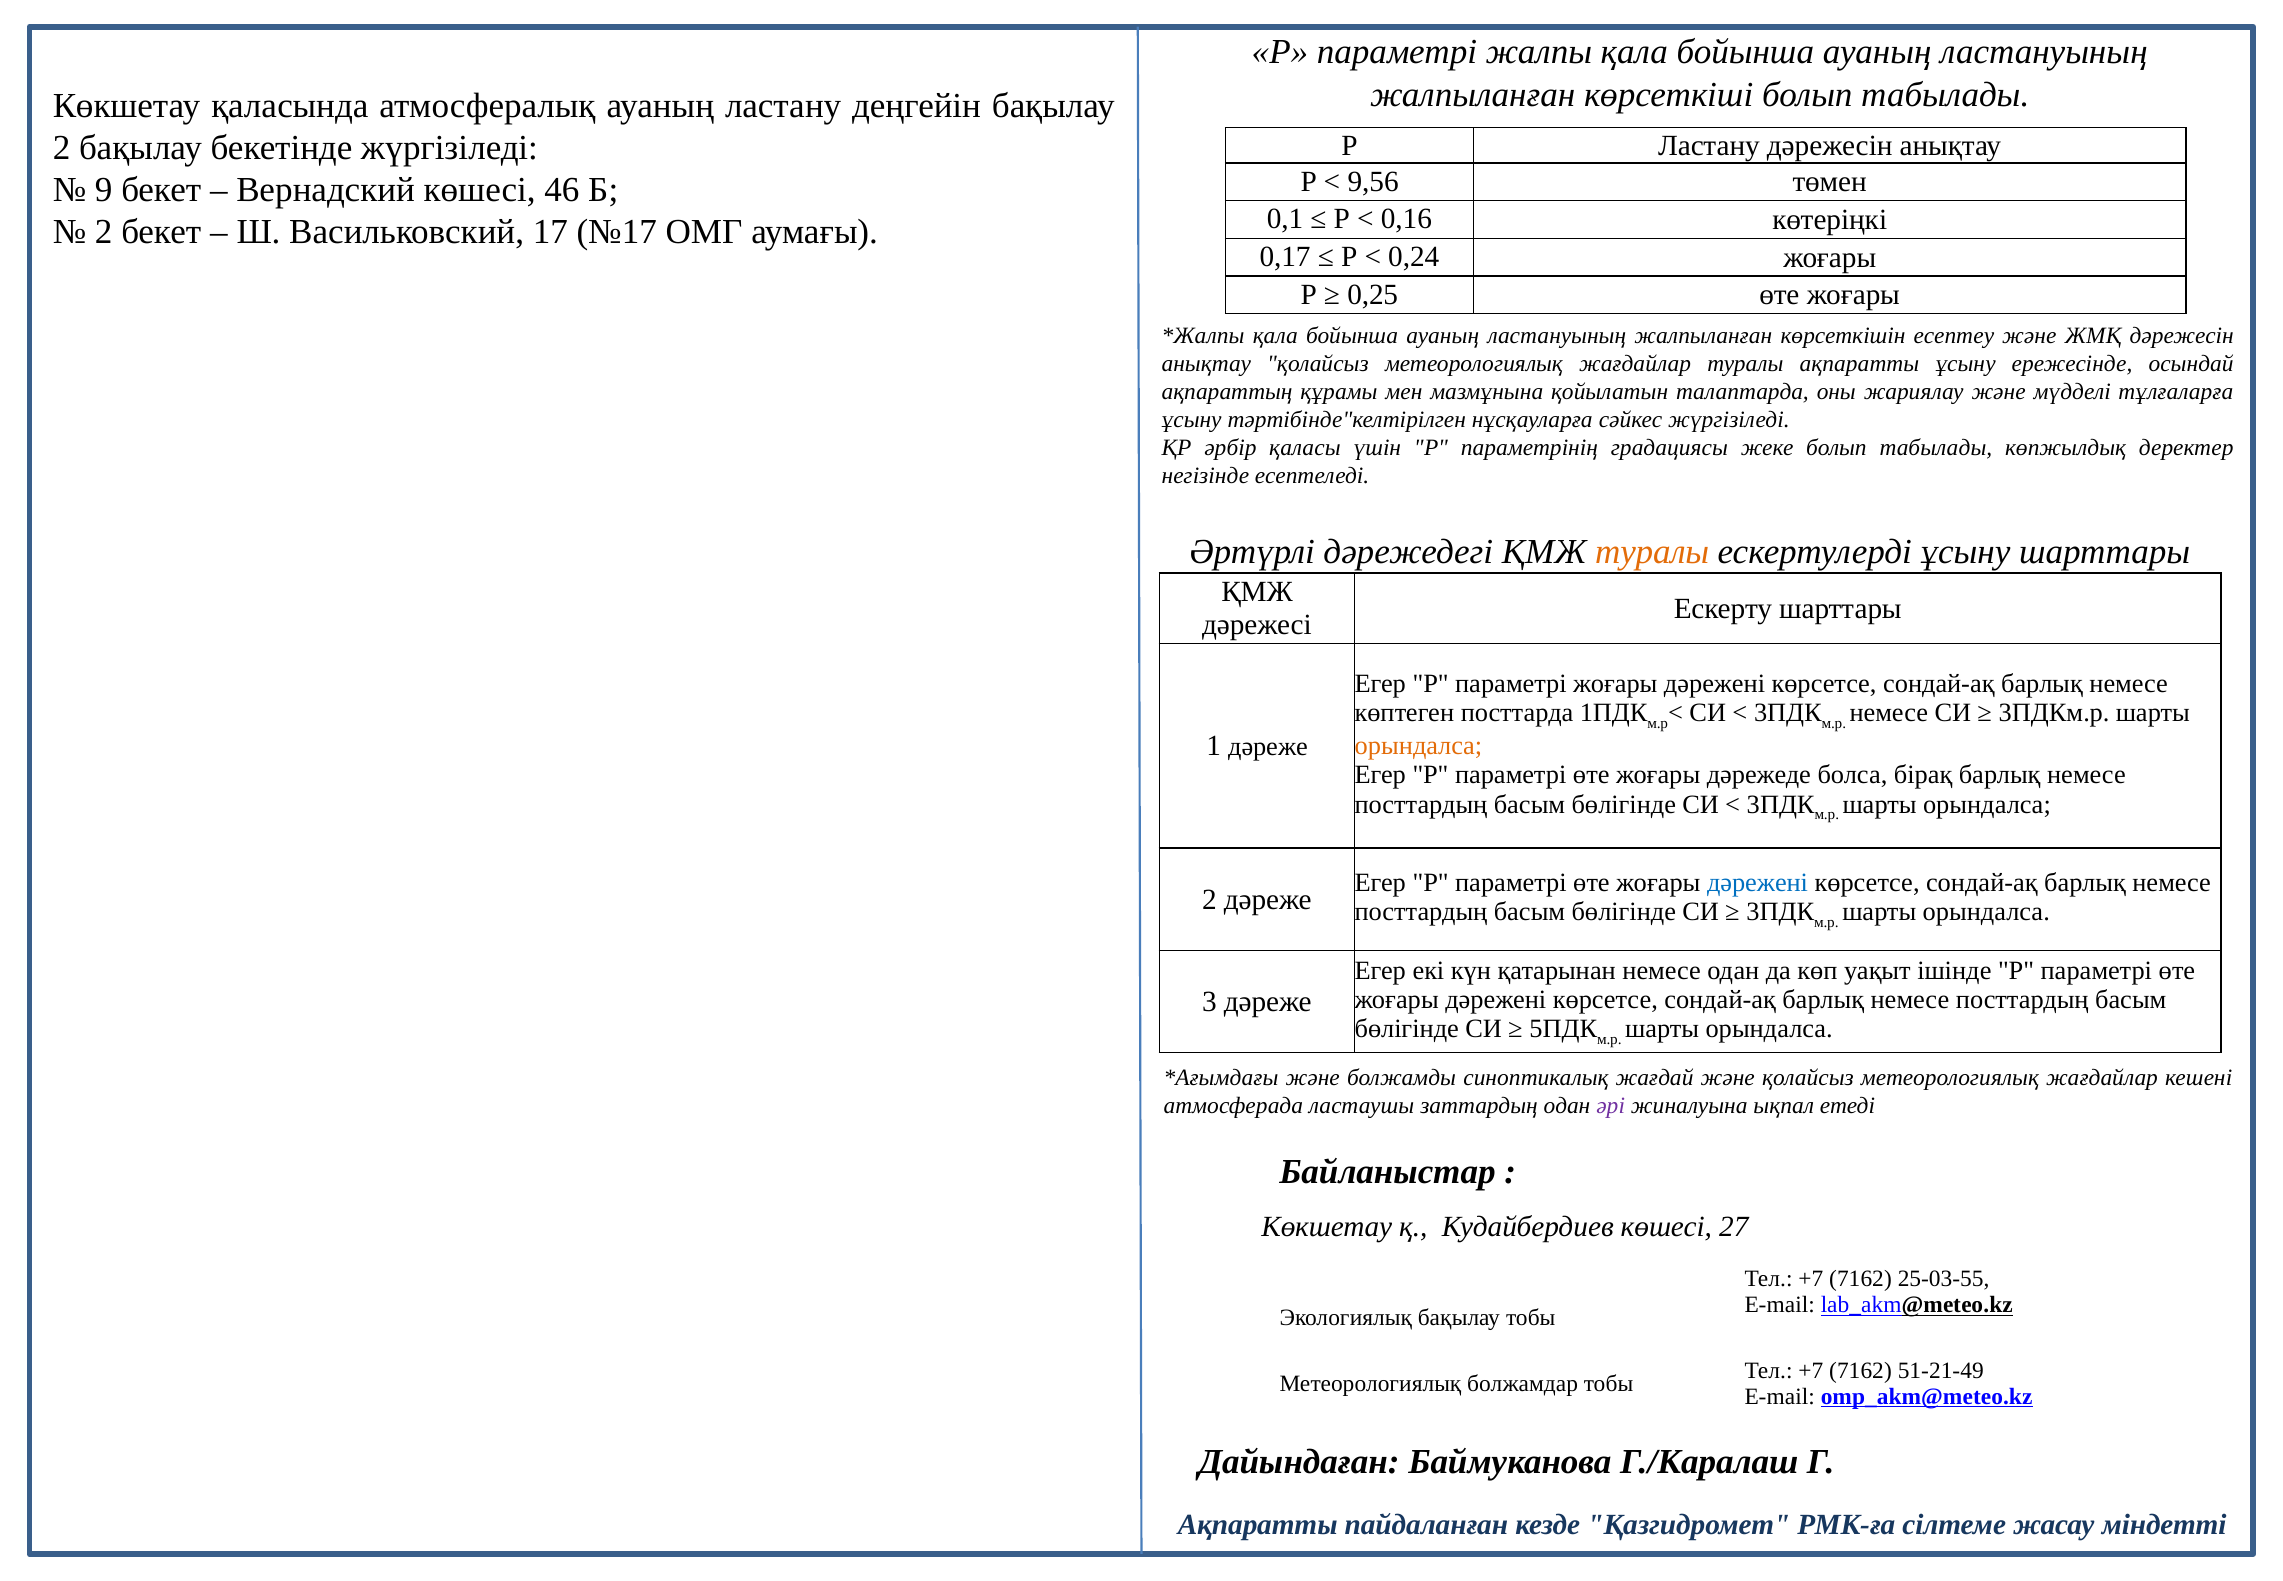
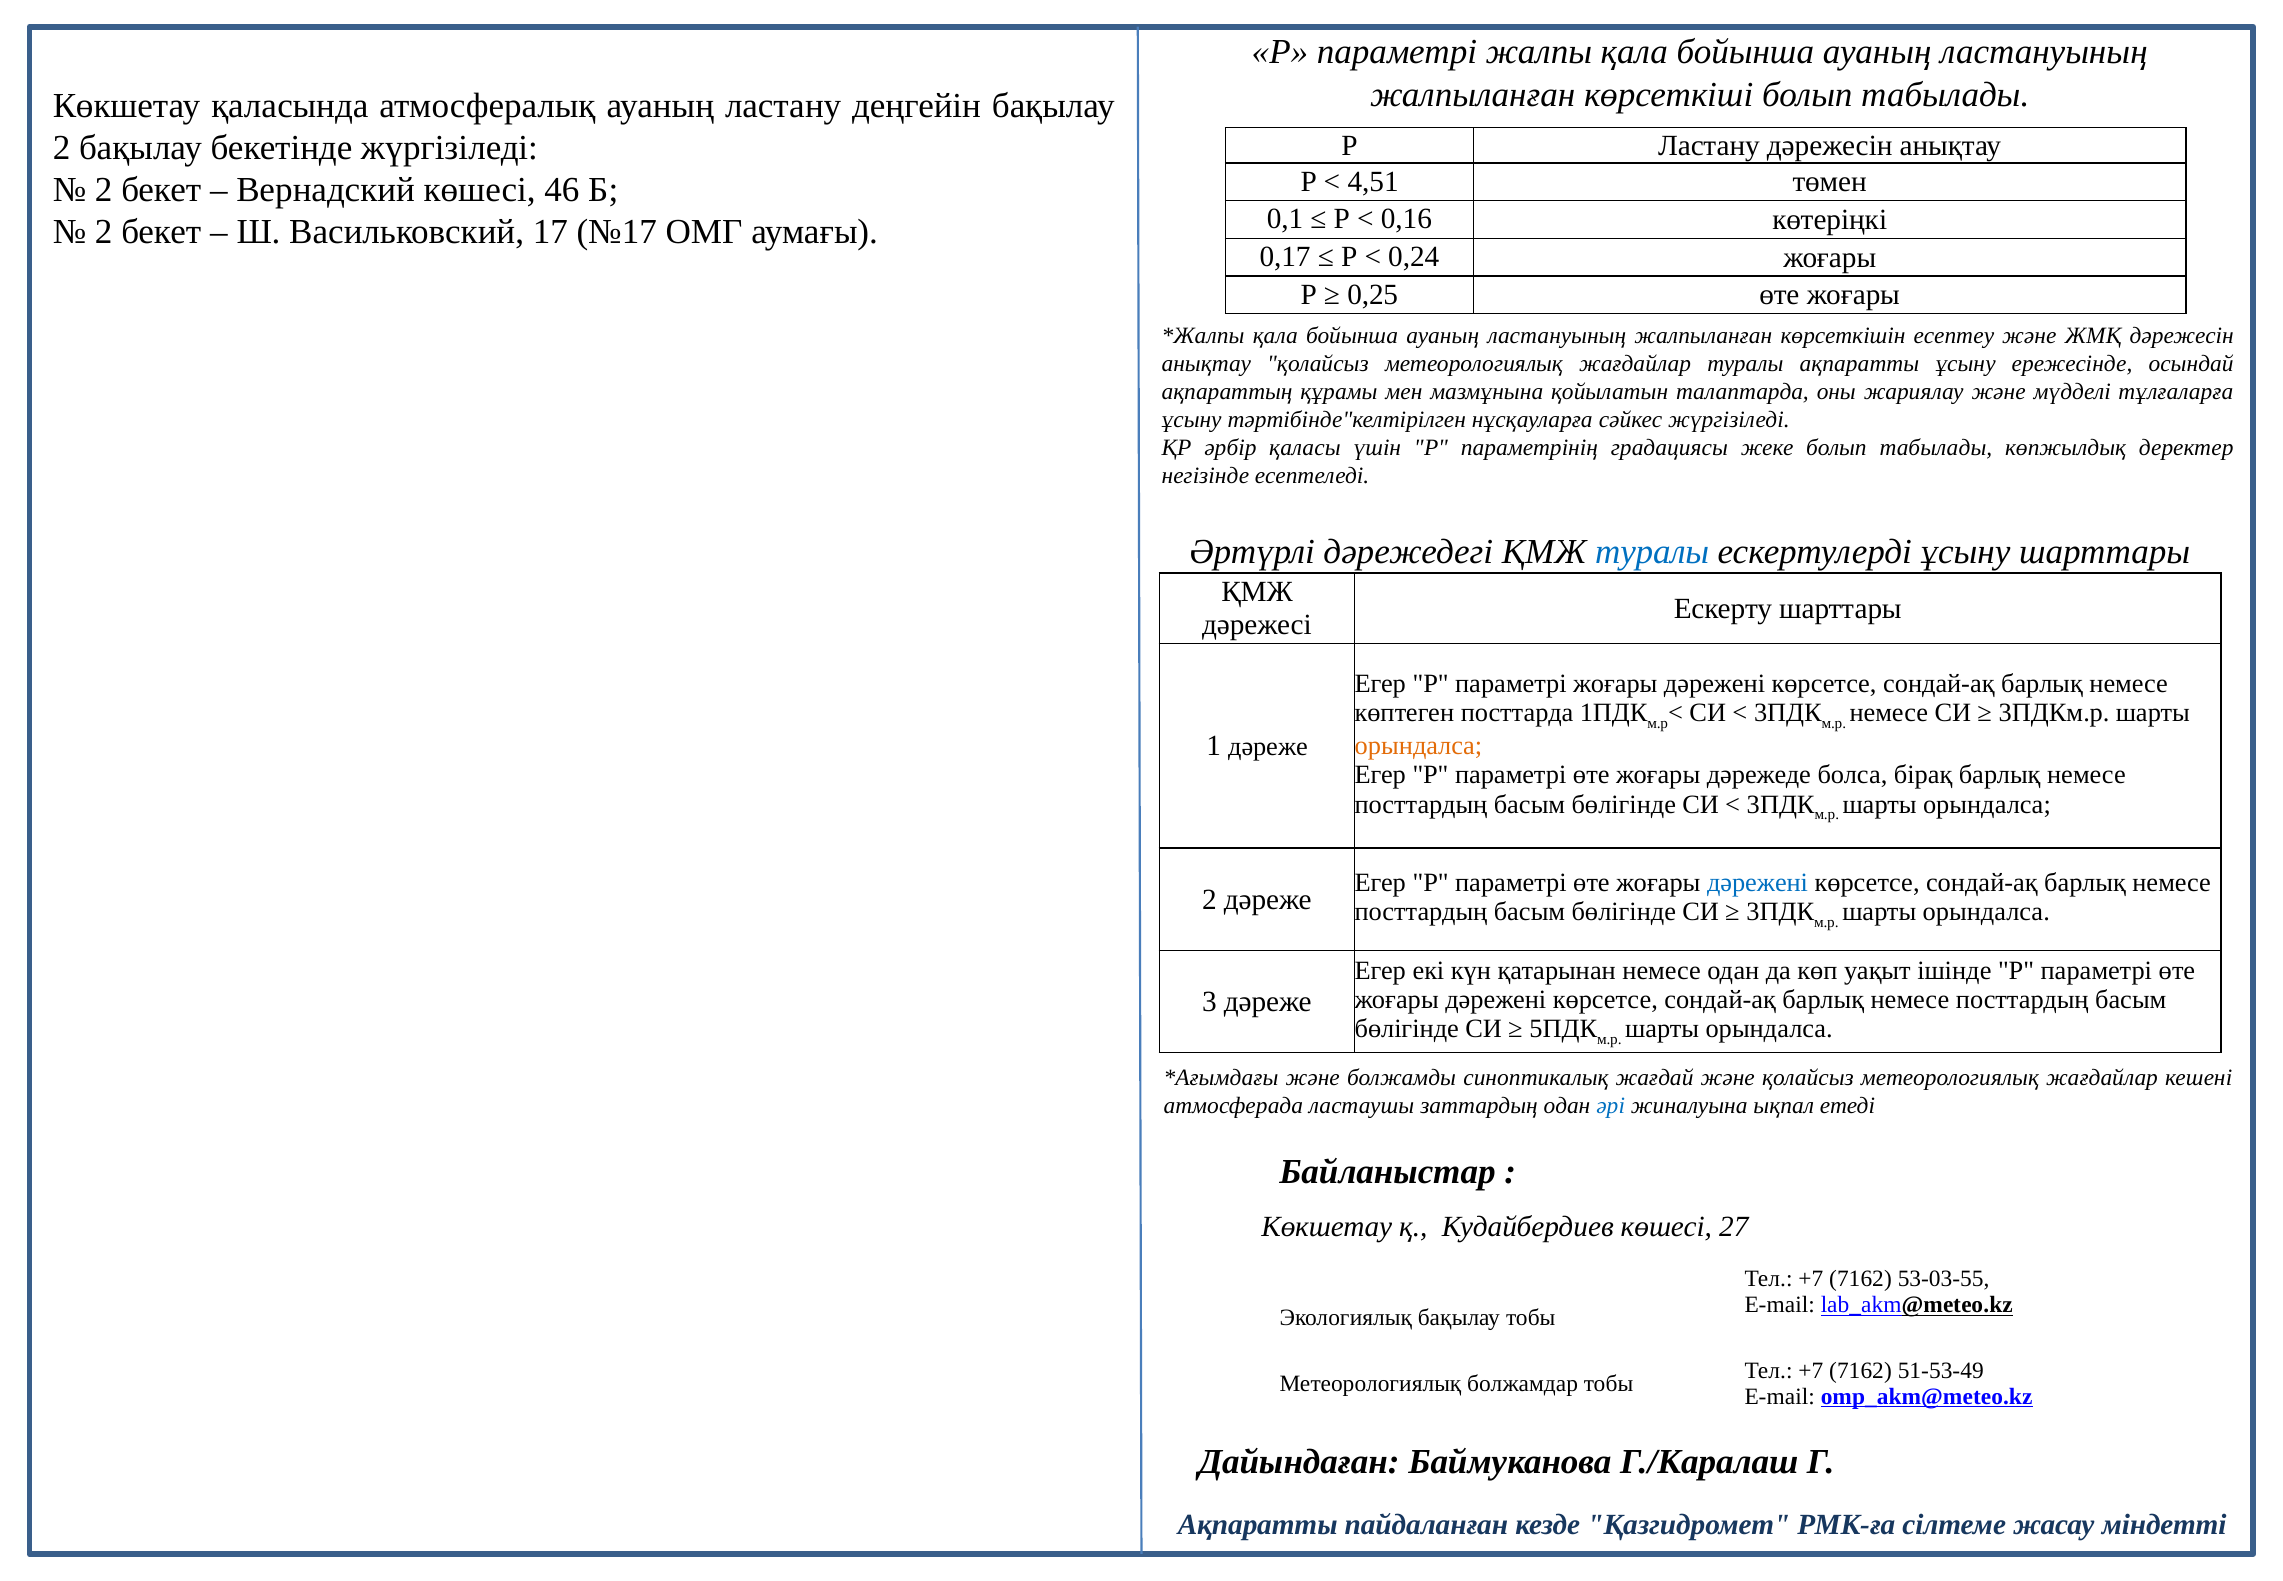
9,56: 9,56 -> 4,51 (1373, 182)
9: 9 -> 2 (104, 190)
туралы colour: orange -> blue (1652, 551)
әрі colour: purple -> blue (1611, 1106)
25-03-55: 25-03-55 -> 53-03-55 (1944, 1279)
51-21-49: 51-21-49 -> 51-53-49 (1941, 1370)
